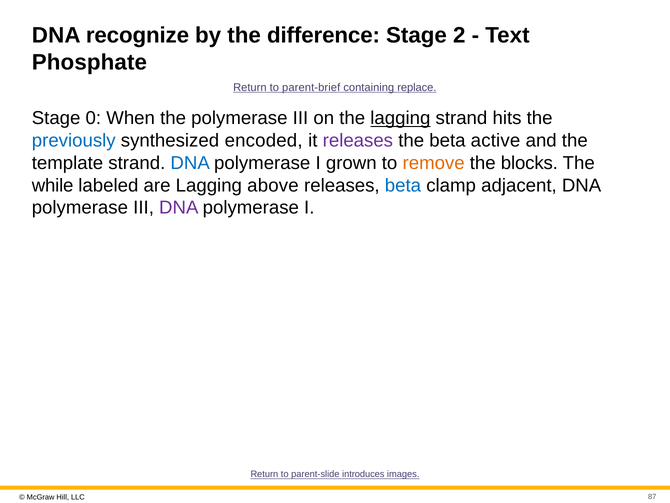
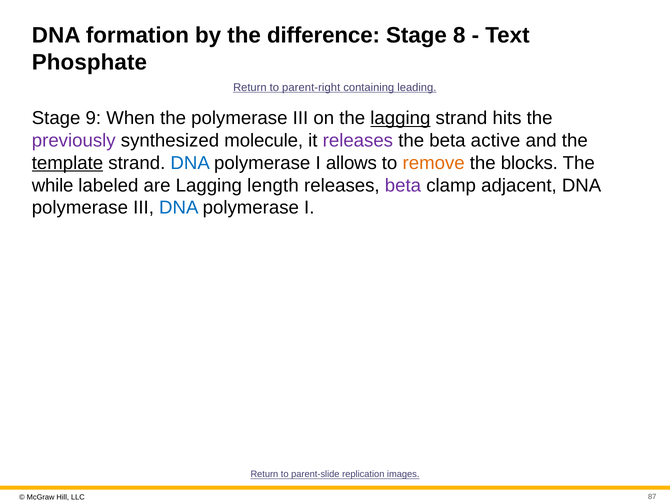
recognize: recognize -> formation (137, 35)
2: 2 -> 8 (459, 35)
parent-brief: parent-brief -> parent-right (311, 87)
replace: replace -> leading (417, 87)
0: 0 -> 9 (93, 118)
previously colour: blue -> purple (74, 141)
encoded: encoded -> molecule (264, 141)
template underline: none -> present (68, 163)
grown: grown -> allows (351, 163)
above: above -> length (273, 185)
beta colour: blue -> purple (403, 185)
DNA colour: purple -> blue (179, 208)
introduces: introduces -> replication (363, 474)
